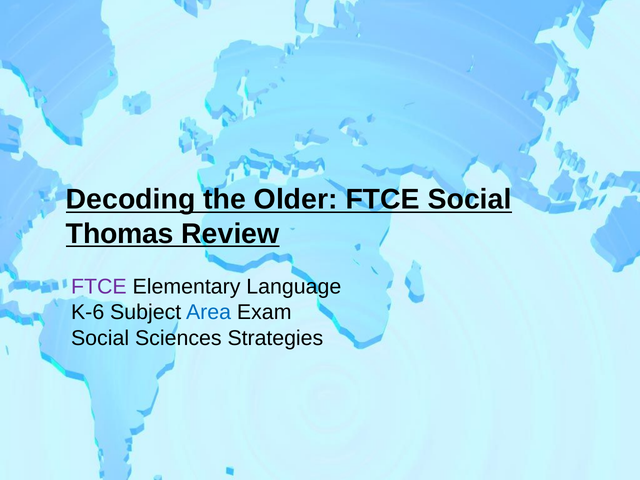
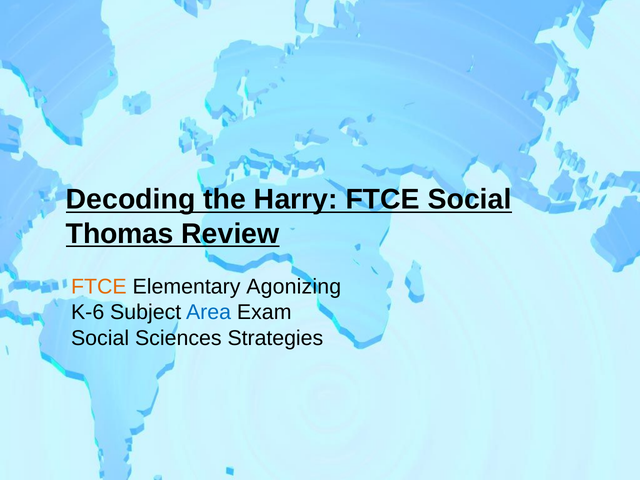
Older: Older -> Harry (296, 200)
FTCE colour: purple -> orange (99, 287)
Language: Language -> Agonizing (294, 287)
